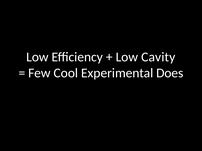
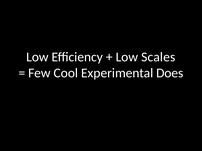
Cavity: Cavity -> Scales (158, 57)
